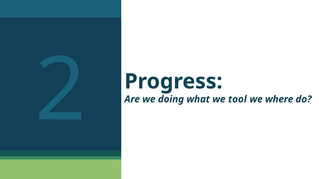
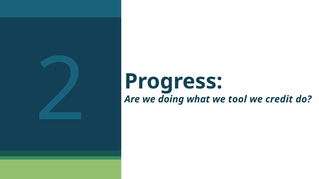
where: where -> credit (279, 99)
